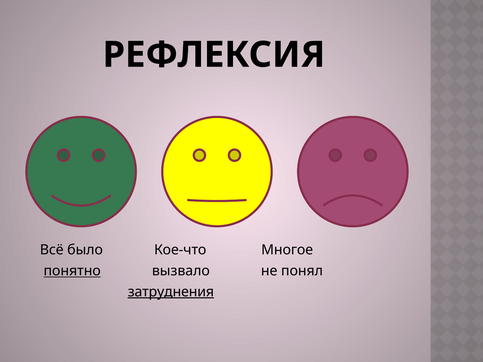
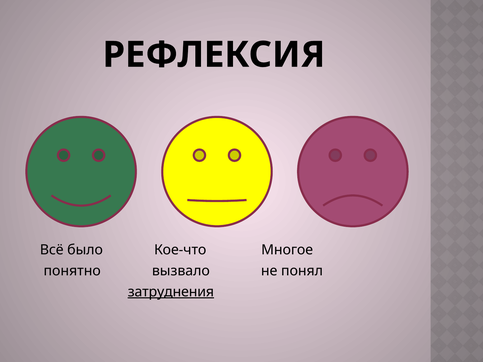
понятно underline: present -> none (72, 271)
